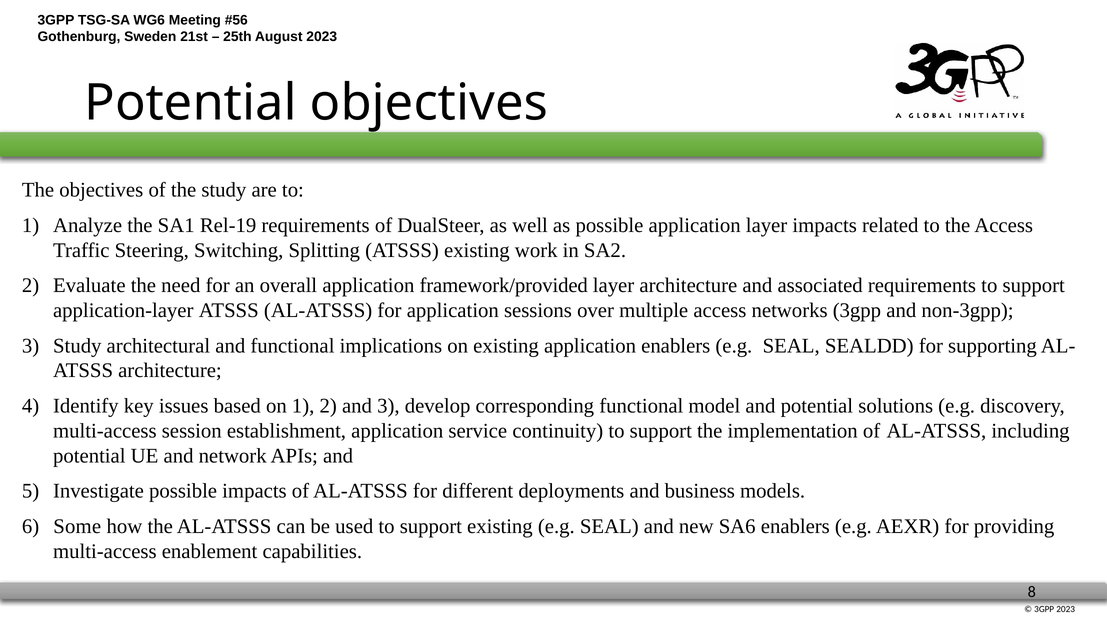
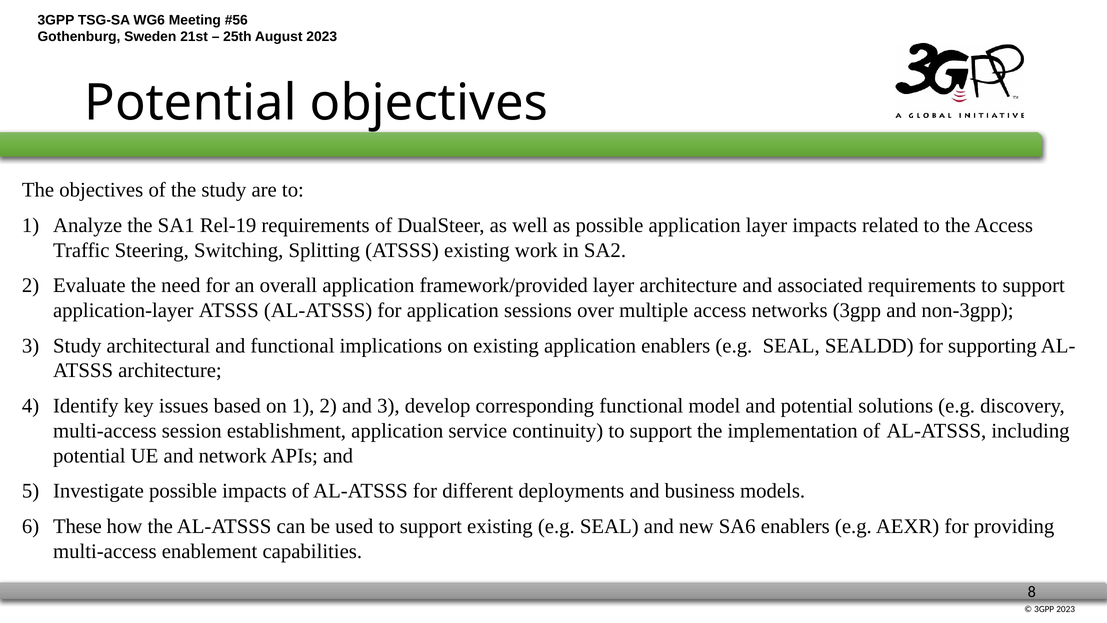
Some: Some -> These (77, 526)
